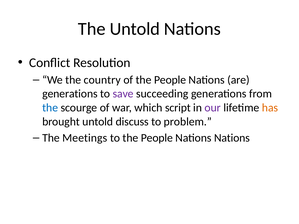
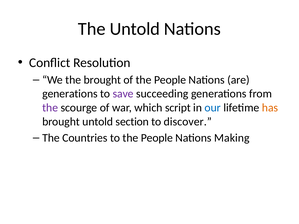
the country: country -> brought (102, 80)
the colour: blue -> purple (50, 108)
our colour: purple -> blue (213, 108)
discuss: discuss -> section (132, 122)
problem: problem -> discover (188, 122)
Meetings: Meetings -> Countries (85, 138)
Nations Nations: Nations -> Making (232, 138)
